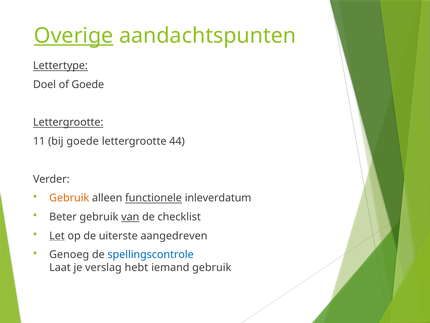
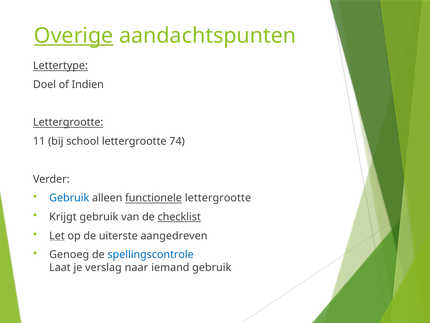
of Goede: Goede -> Indien (88, 85)
bij goede: goede -> school (83, 141)
44: 44 -> 74 (177, 141)
Gebruik colour: orange -> blue (69, 198)
functionele inleverdatum: inleverdatum -> lettergrootte (218, 198)
Beter: Beter -> Krijgt (63, 217)
van underline: present -> none (130, 217)
checklist underline: none -> present (179, 217)
hebt: hebt -> naar (136, 267)
